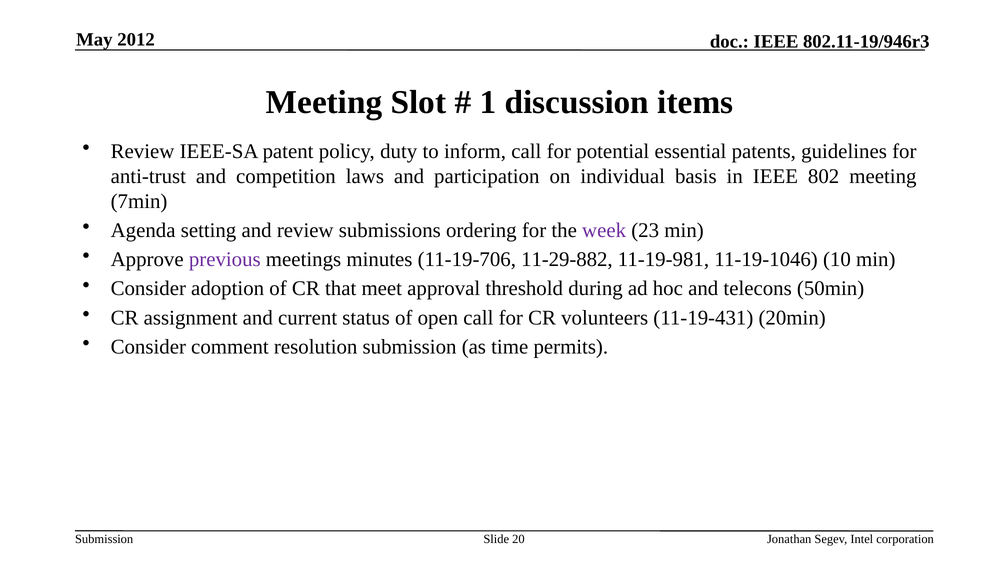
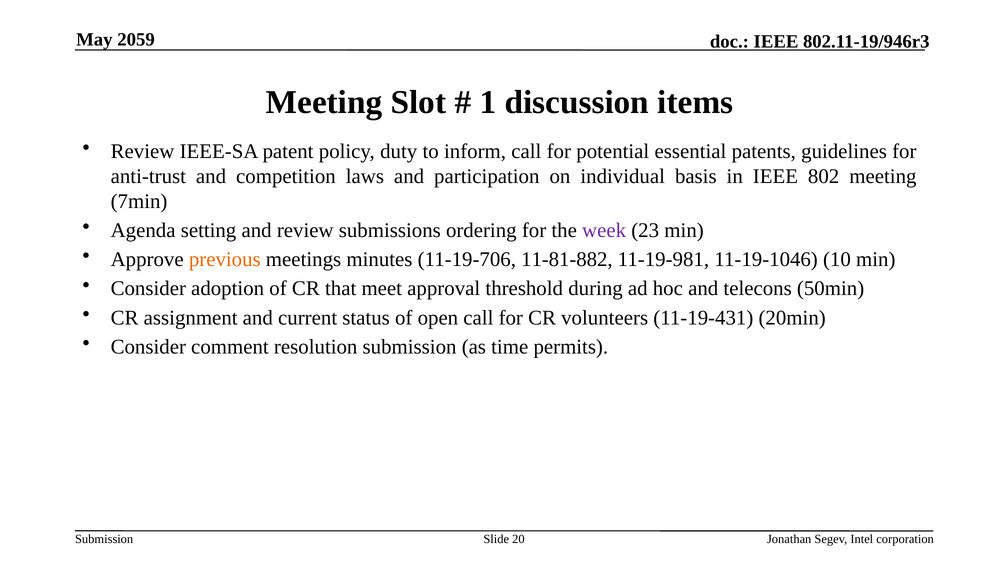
2012: 2012 -> 2059 (136, 40)
previous colour: purple -> orange (225, 260)
11-29-882: 11-29-882 -> 11-81-882 (567, 260)
